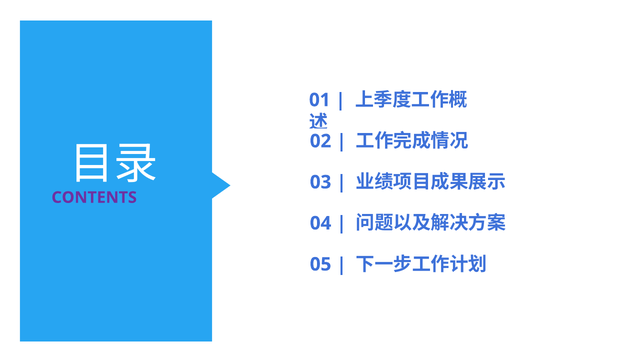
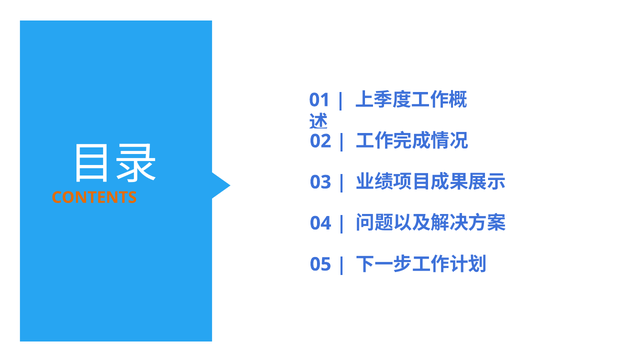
CONTENTS colour: purple -> orange (94, 198)
